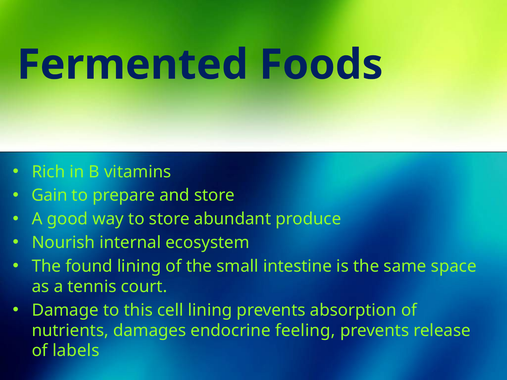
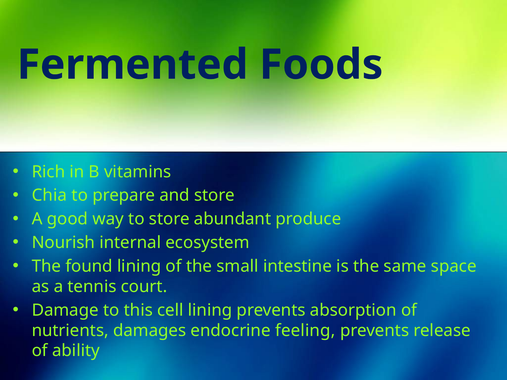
Gain: Gain -> Chia (49, 196)
labels: labels -> ability (76, 351)
